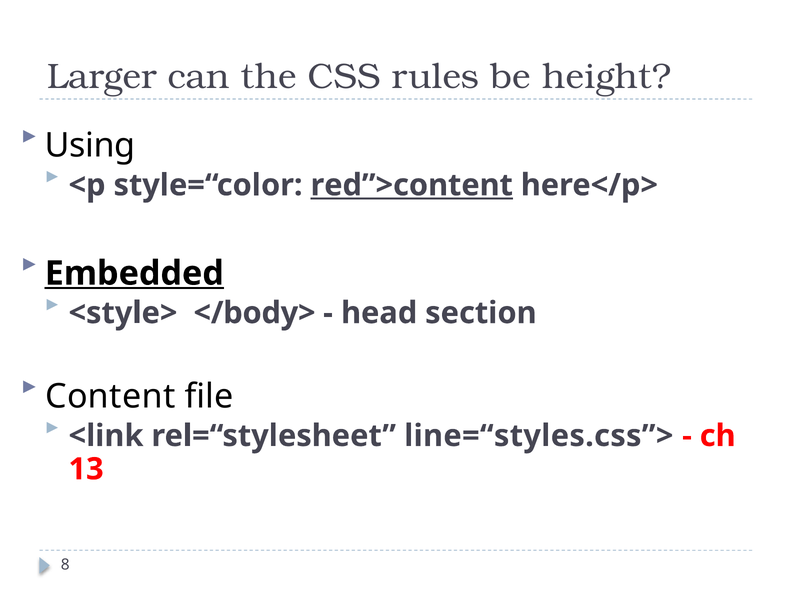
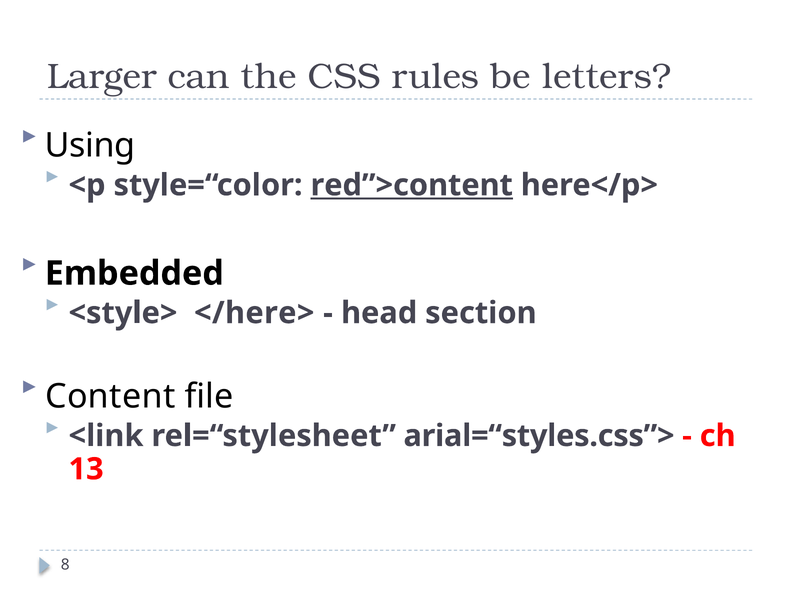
height: height -> letters (607, 76)
Embedded underline: present -> none (134, 273)
</body>: </body> -> </here> (254, 313)
line=“styles.css”>: line=“styles.css”> -> arial=“styles.css”> (539, 436)
